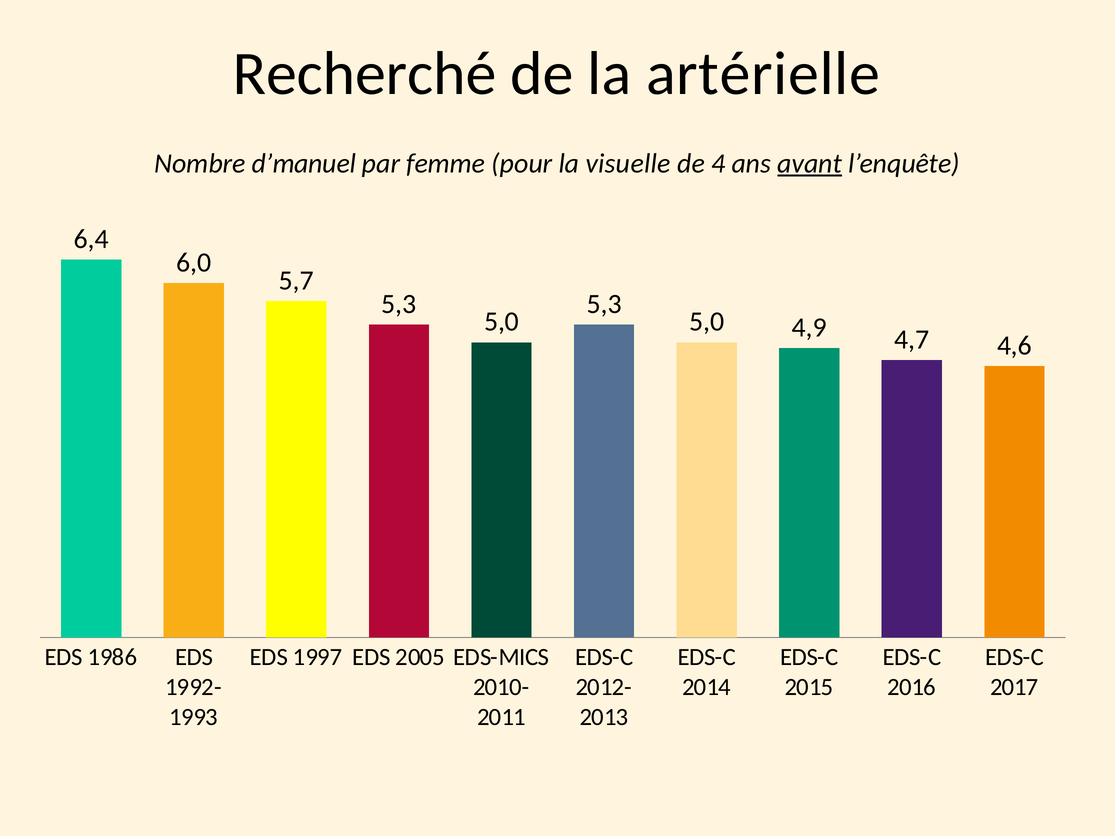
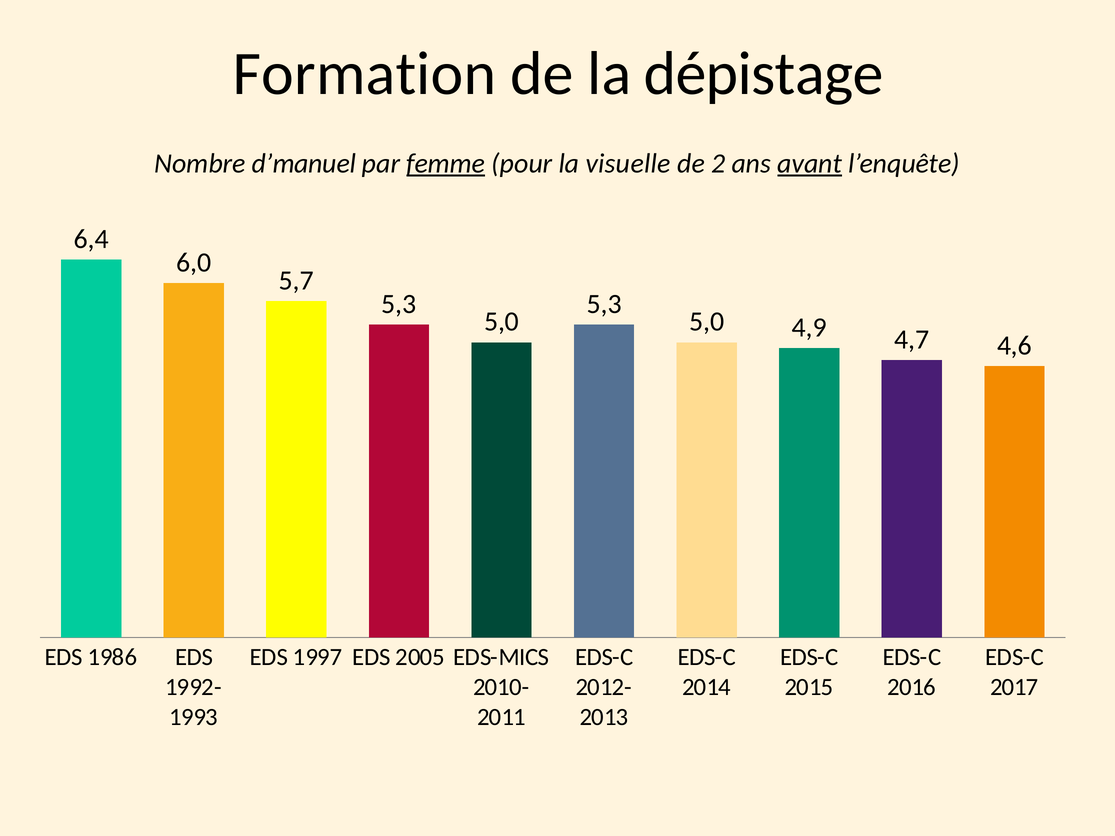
Recherché: Recherché -> Formation (364, 74)
artérielle: artérielle -> dépistage (764, 74)
femme underline: none -> present (446, 163)
4: 4 -> 2 (718, 163)
